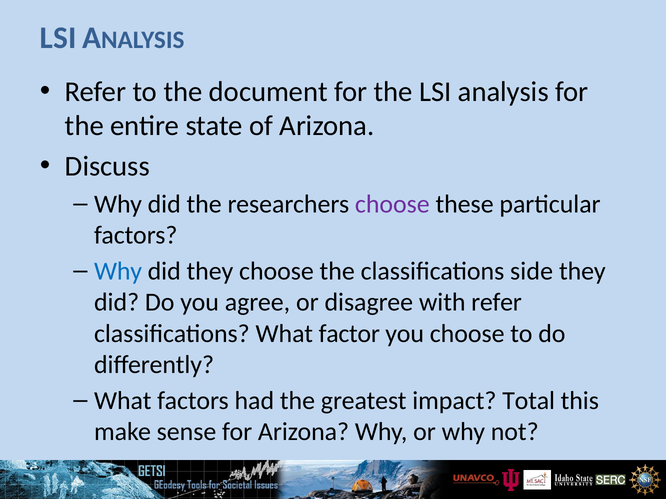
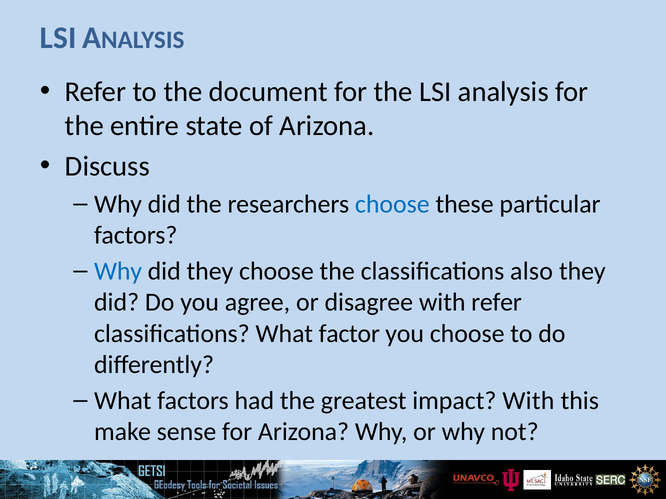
choose colour: purple -> blue (392, 204)
side: side -> also (532, 272)
impact Total: Total -> With (528, 401)
